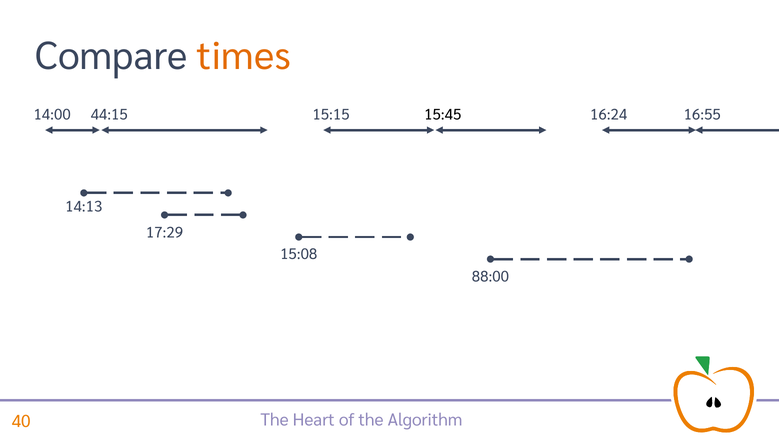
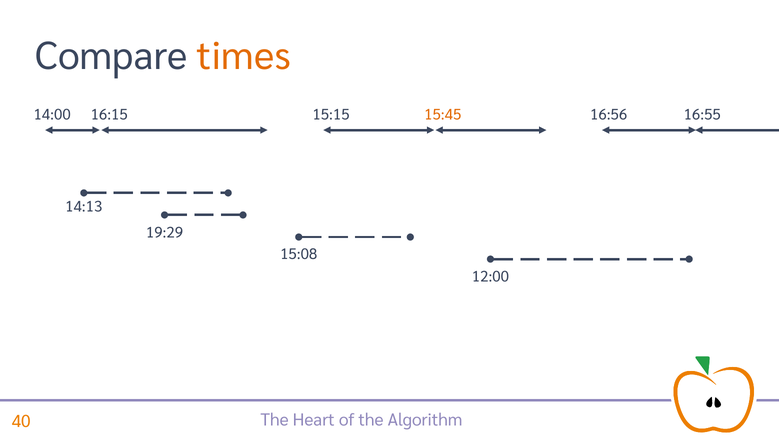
44:15: 44:15 -> 16:15 (109, 115)
15:45 colour: black -> orange (443, 115)
16:24: 16:24 -> 16:56 (609, 115)
17:29: 17:29 -> 19:29 (165, 233)
88:00: 88:00 -> 12:00 (490, 277)
